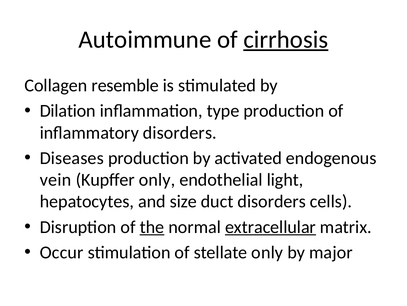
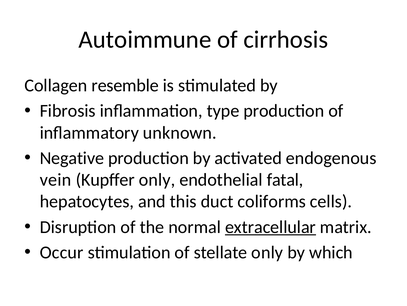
cirrhosis underline: present -> none (286, 39)
Dilation: Dilation -> Fibrosis (68, 111)
inflammatory disorders: disorders -> unknown (180, 132)
Diseases: Diseases -> Negative (72, 158)
light: light -> fatal (285, 179)
size: size -> this (183, 201)
duct disorders: disorders -> coliforms (272, 201)
the underline: present -> none (152, 227)
major: major -> which (331, 252)
